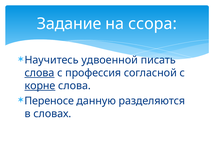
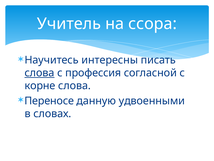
Задание: Задание -> Учитель (69, 24)
удвоенной: удвоенной -> интересны (110, 60)
корне underline: present -> none (40, 86)
разделяются: разделяются -> удвоенными (152, 101)
